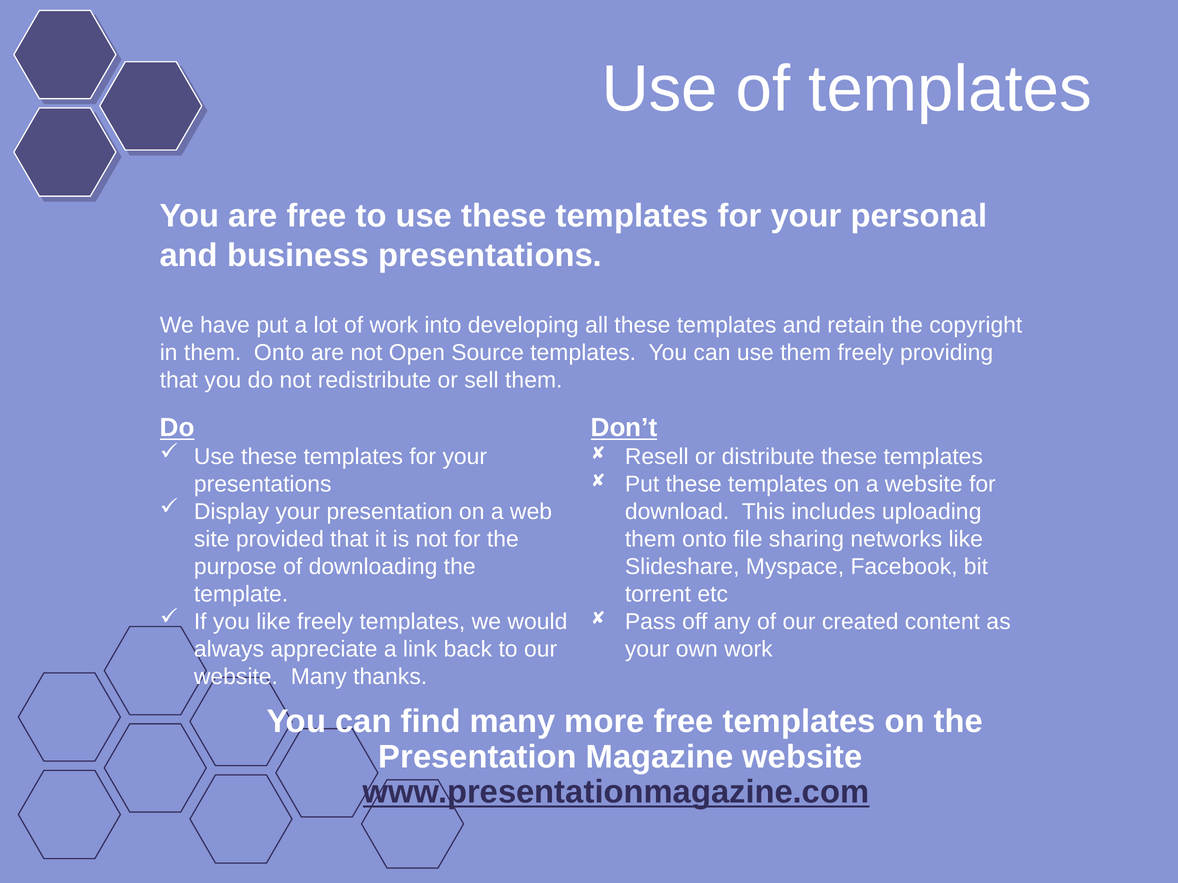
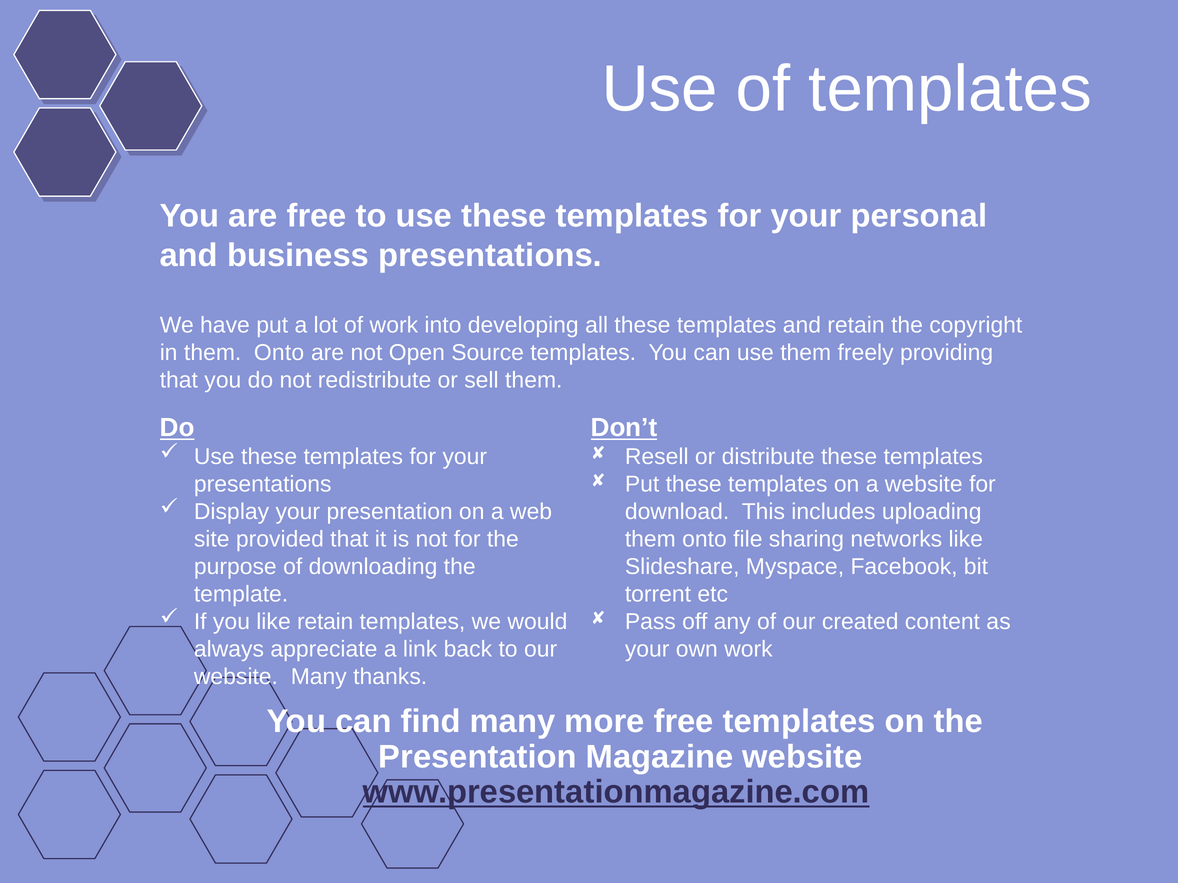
like freely: freely -> retain (325, 622)
